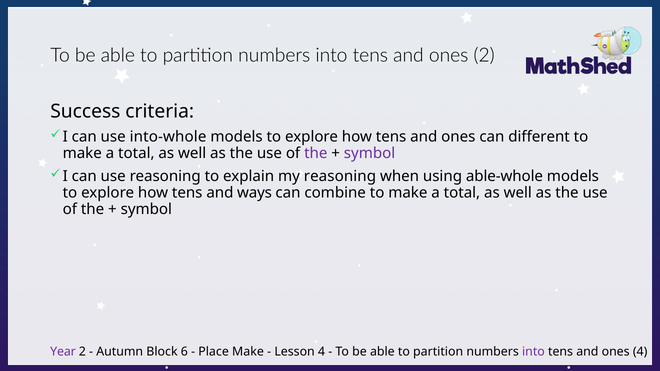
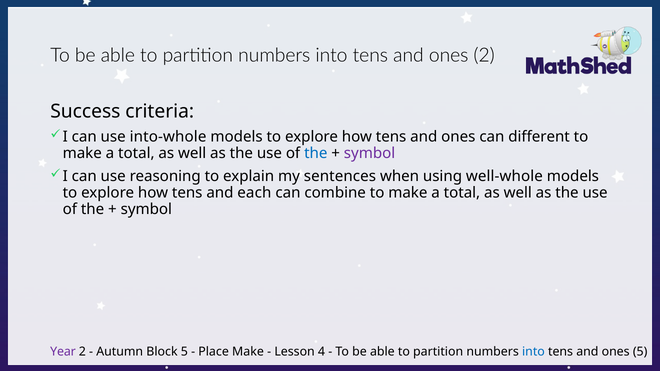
the colour: purple -> blue (316, 153)
my reasoning: reasoning -> sentences (340, 177)
able-whole: able-whole -> well-whole (504, 177)
ways: ways -> each (254, 193)
Block 6: 6 -> 5 (184, 352)
into colour: purple -> blue (533, 352)
ones 4: 4 -> 5 (640, 352)
